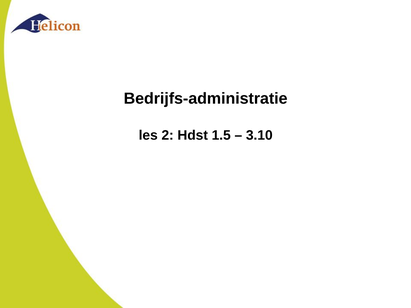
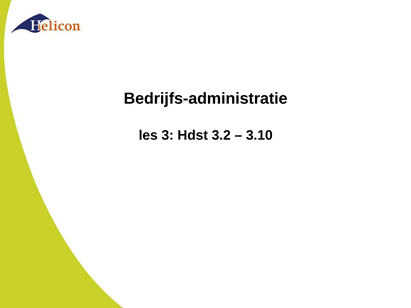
2: 2 -> 3 (168, 135)
1.5: 1.5 -> 3.2 (221, 135)
